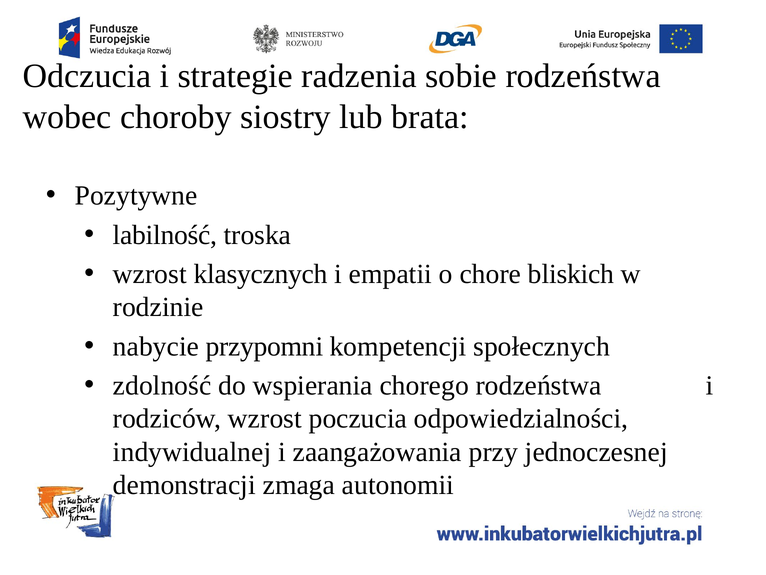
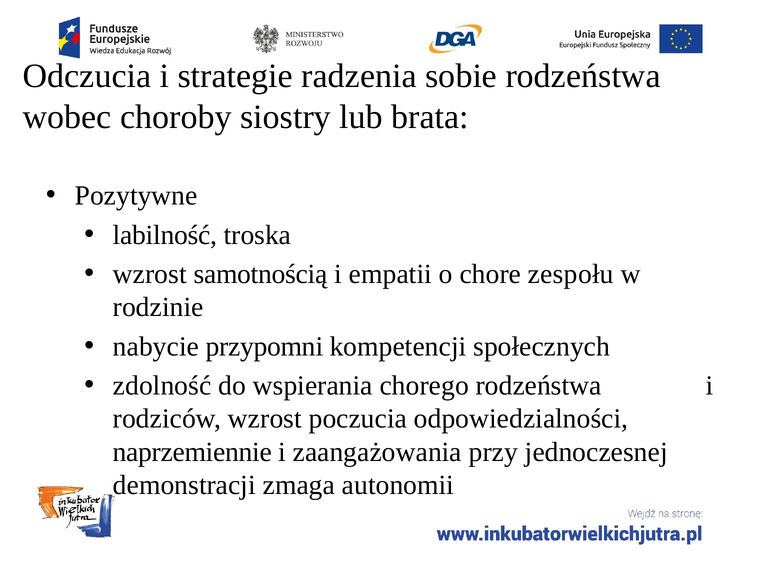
klasycznych: klasycznych -> samotnością (261, 274)
bliskich: bliskich -> zespołu (571, 274)
indywidualnej: indywidualnej -> naprzemiennie (192, 452)
